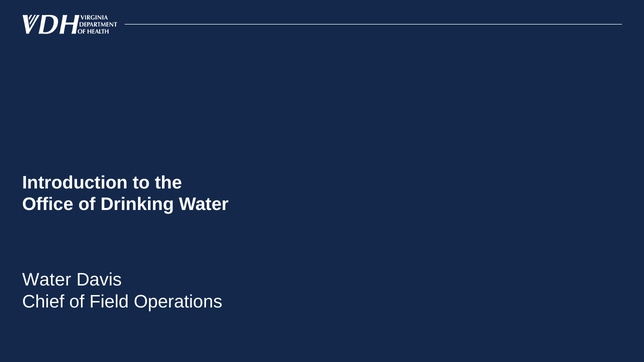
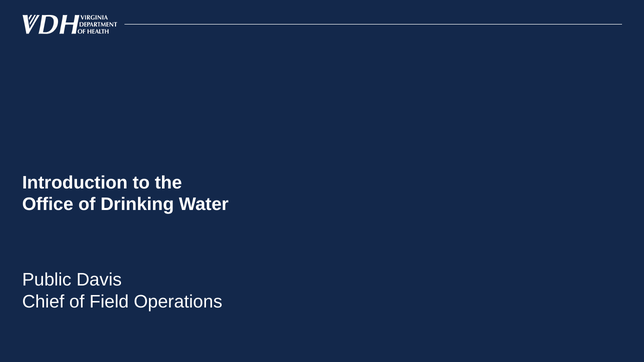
Water: Water -> Public (47, 280)
